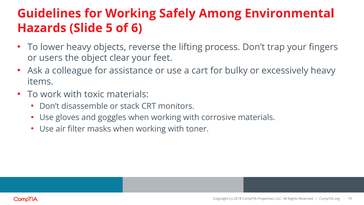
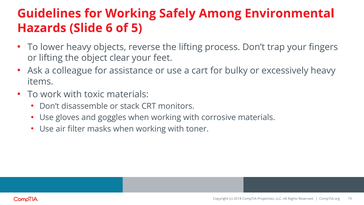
5: 5 -> 6 (109, 28)
6: 6 -> 5 (137, 28)
or users: users -> lifting (51, 58)
